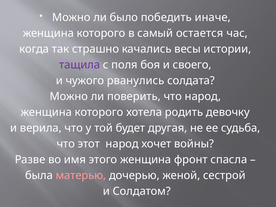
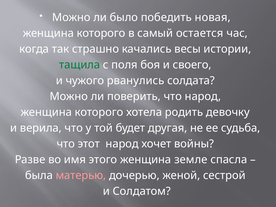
иначе: иначе -> новая (213, 17)
тащила colour: purple -> green (80, 65)
фронт: фронт -> земле (191, 160)
